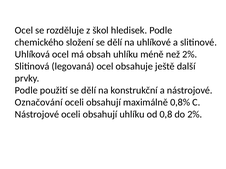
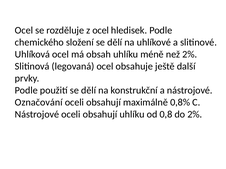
z škol: škol -> ocel (101, 30)
